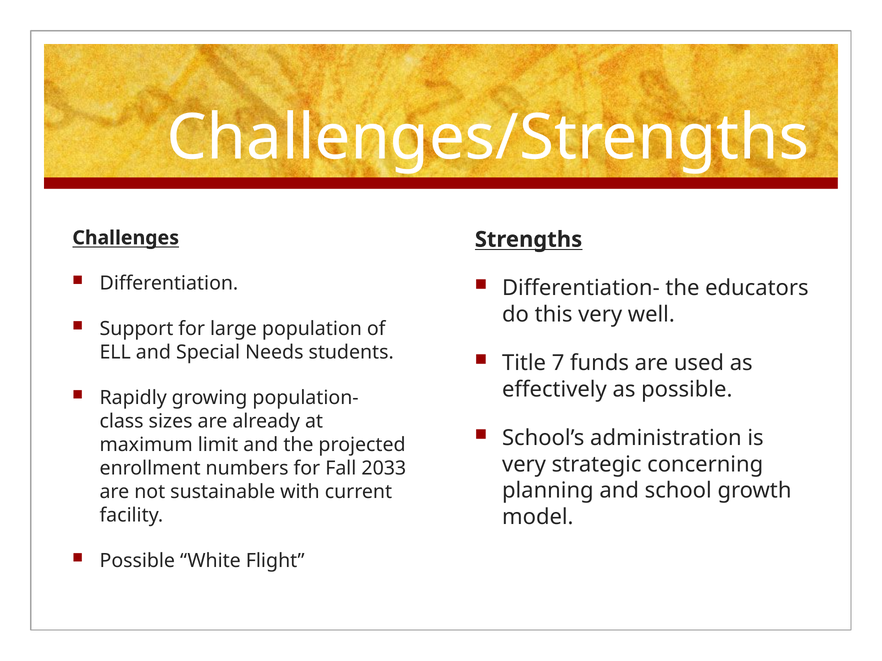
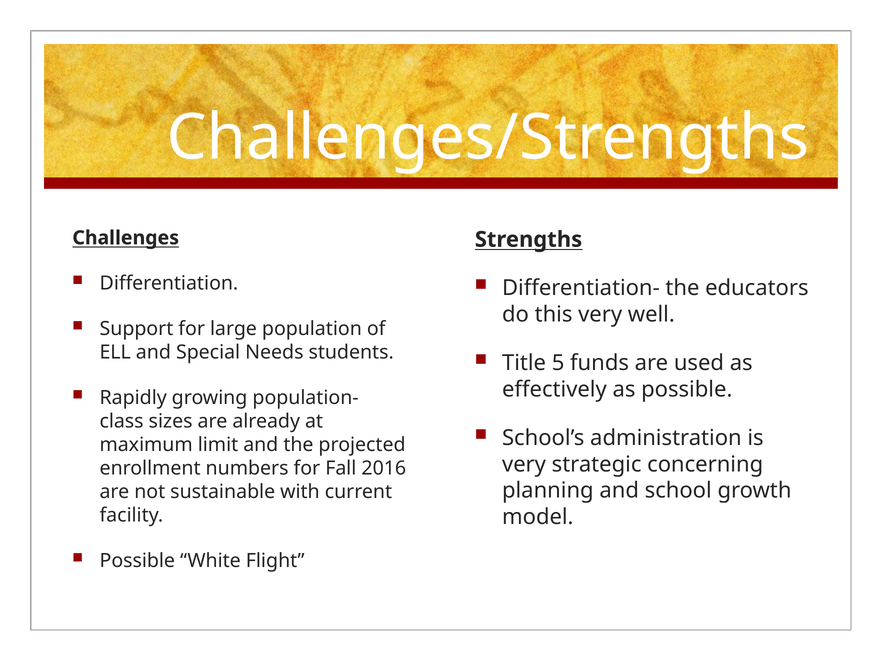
7: 7 -> 5 (558, 363)
2033: 2033 -> 2016 (384, 469)
